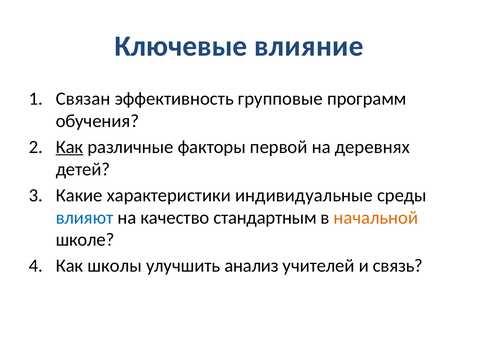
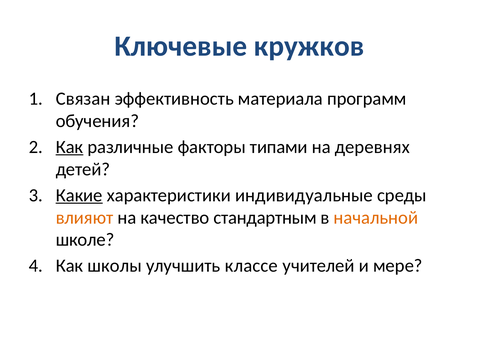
влияние: влияние -> кружков (309, 46)
групповые: групповые -> материала (280, 99)
первой: первой -> типами (279, 147)
Какие underline: none -> present (79, 195)
влияют colour: blue -> orange (85, 218)
анализ: анализ -> классе (251, 266)
связь: связь -> мере (398, 266)
